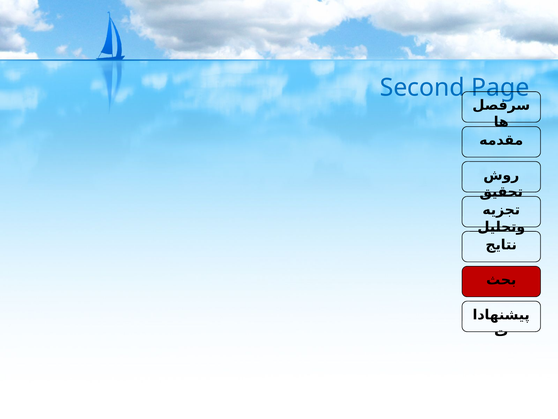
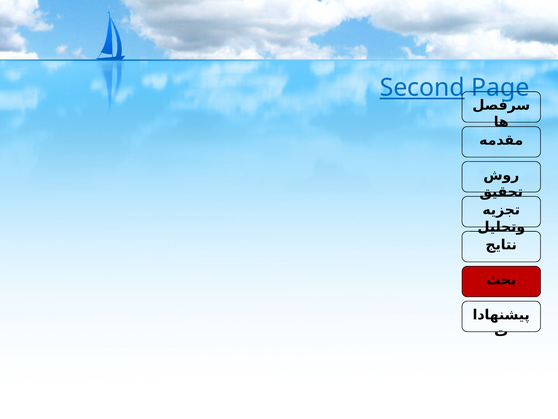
Second underline: none -> present (422, 88)
